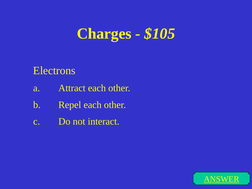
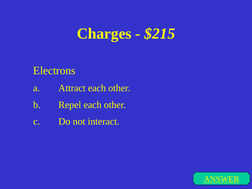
$105: $105 -> $215 (160, 34)
